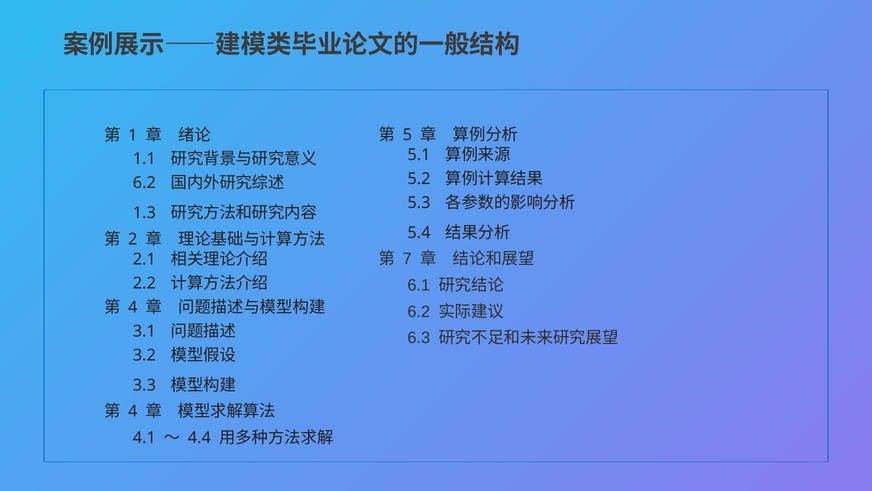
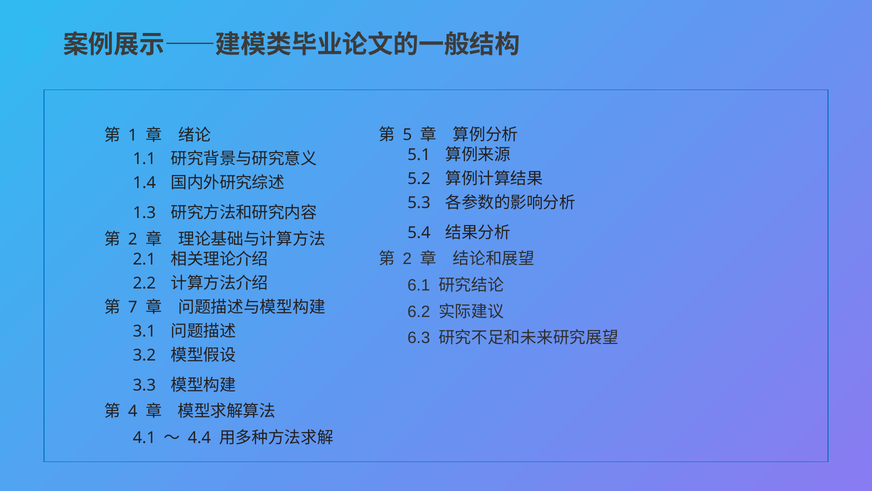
6.2: 6.2 -> 1.4 (144, 183)
7: 7 -> 2 (407, 259)
4: 4 -> 7 (133, 307)
